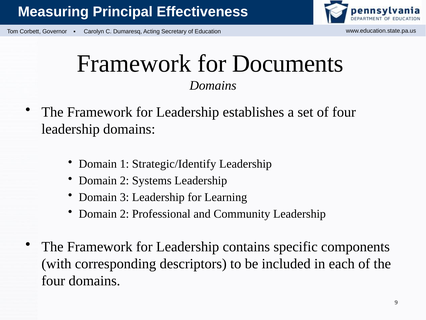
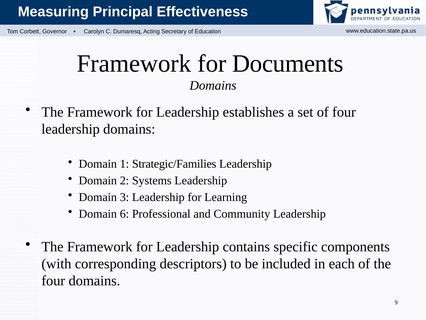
Strategic/Identify: Strategic/Identify -> Strategic/Families (174, 164)
2: 2 -> 6 (124, 214)
